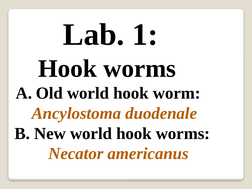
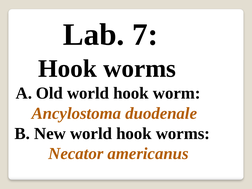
1: 1 -> 7 (145, 35)
